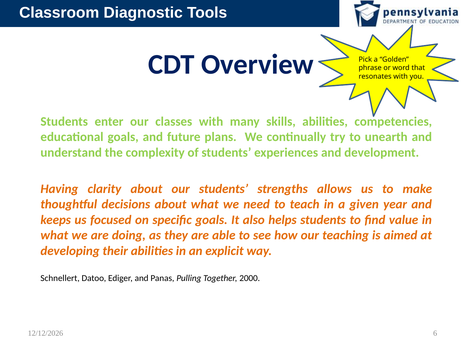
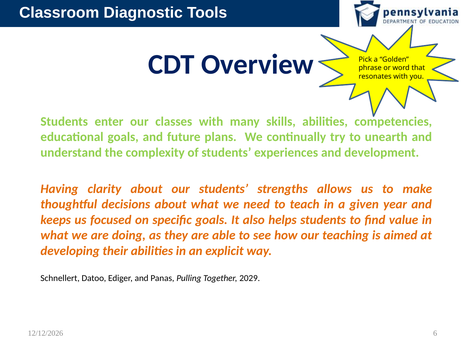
2000: 2000 -> 2029 (250, 278)
